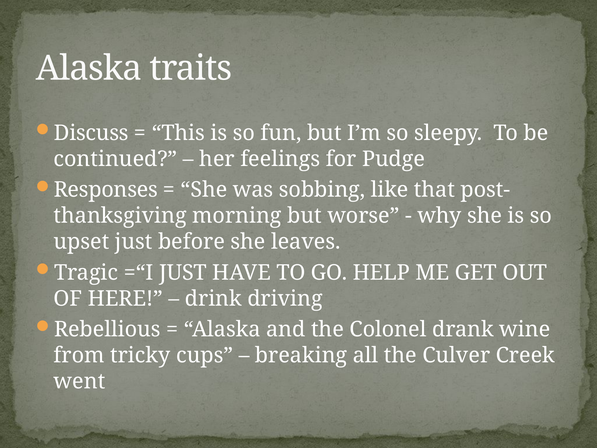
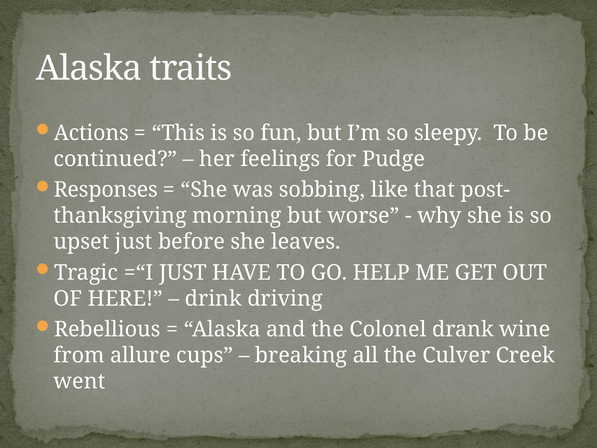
Discuss: Discuss -> Actions (91, 133)
tricky: tricky -> allure (140, 355)
